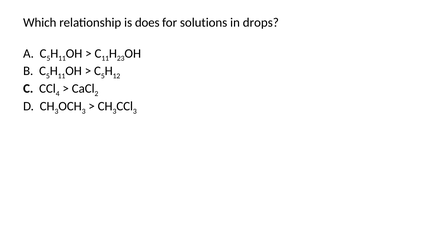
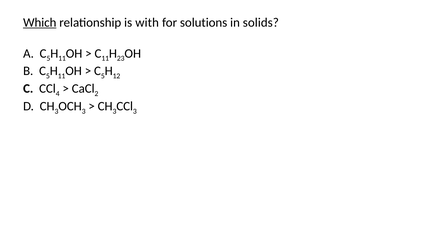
Which underline: none -> present (40, 22)
does: does -> with (147, 22)
drops: drops -> solids (261, 22)
